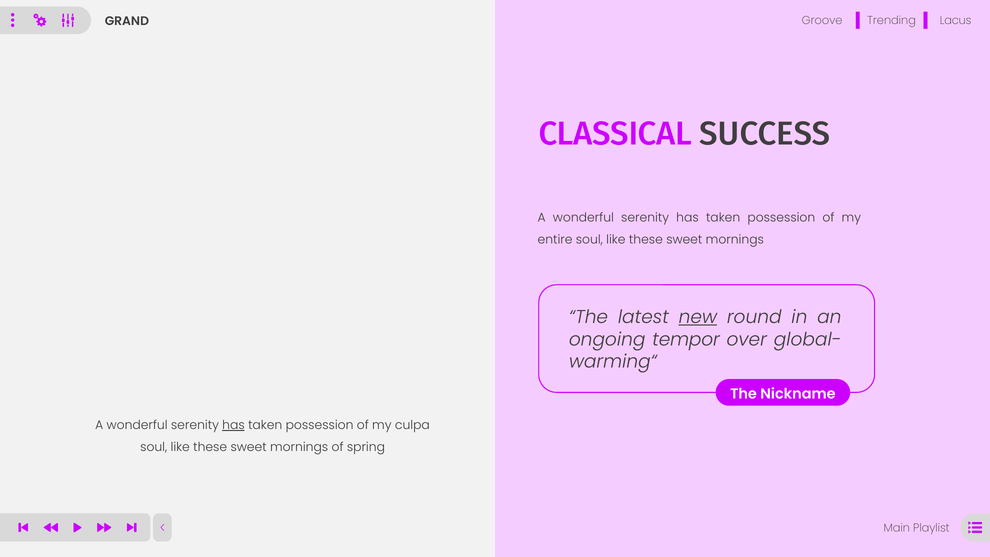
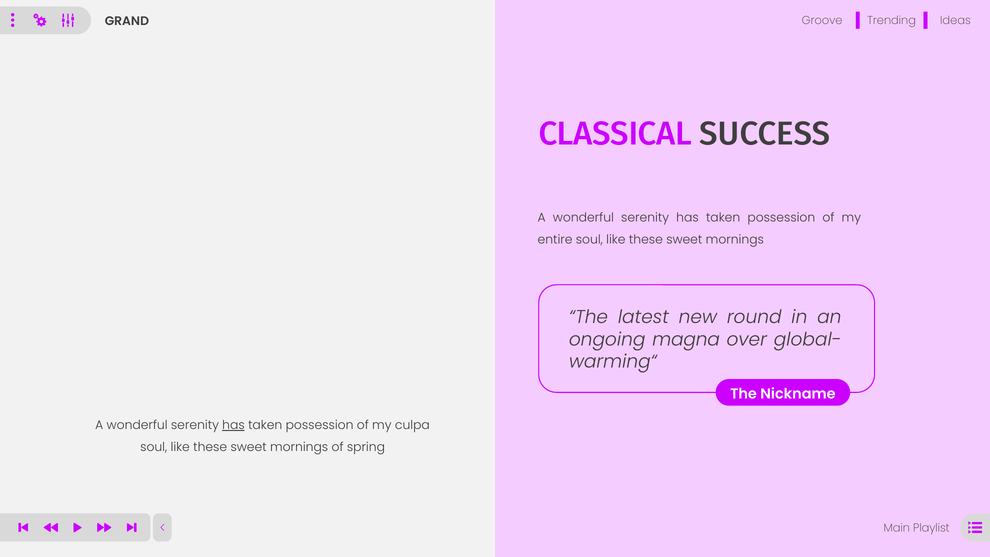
Lacus: Lacus -> Ideas (955, 21)
new underline: present -> none (698, 317)
tempor: tempor -> magna (686, 339)
